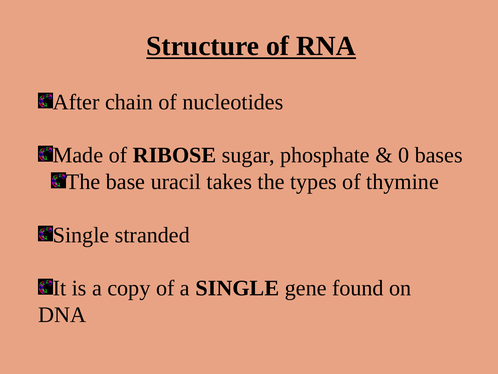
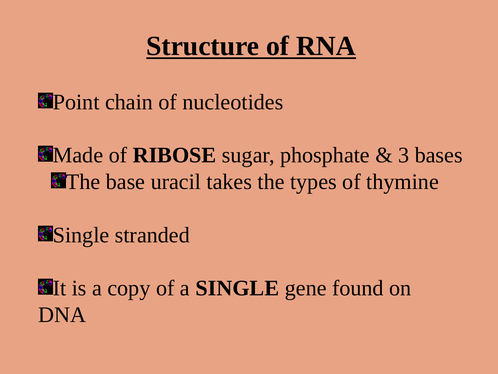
After: After -> Point (76, 102)
0: 0 -> 3 (404, 155)
